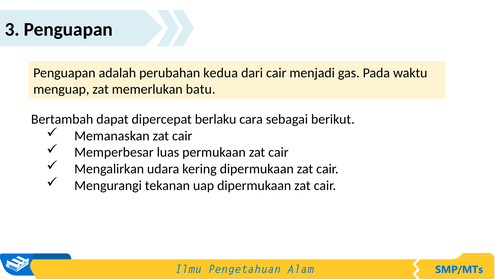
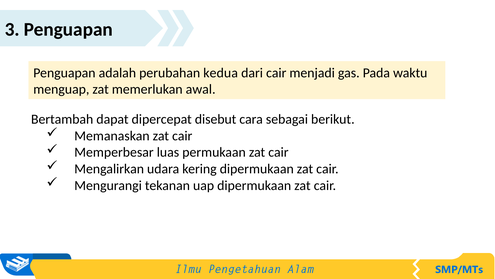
batu: batu -> awal (201, 89)
berlaku: berlaku -> disebut (216, 119)
